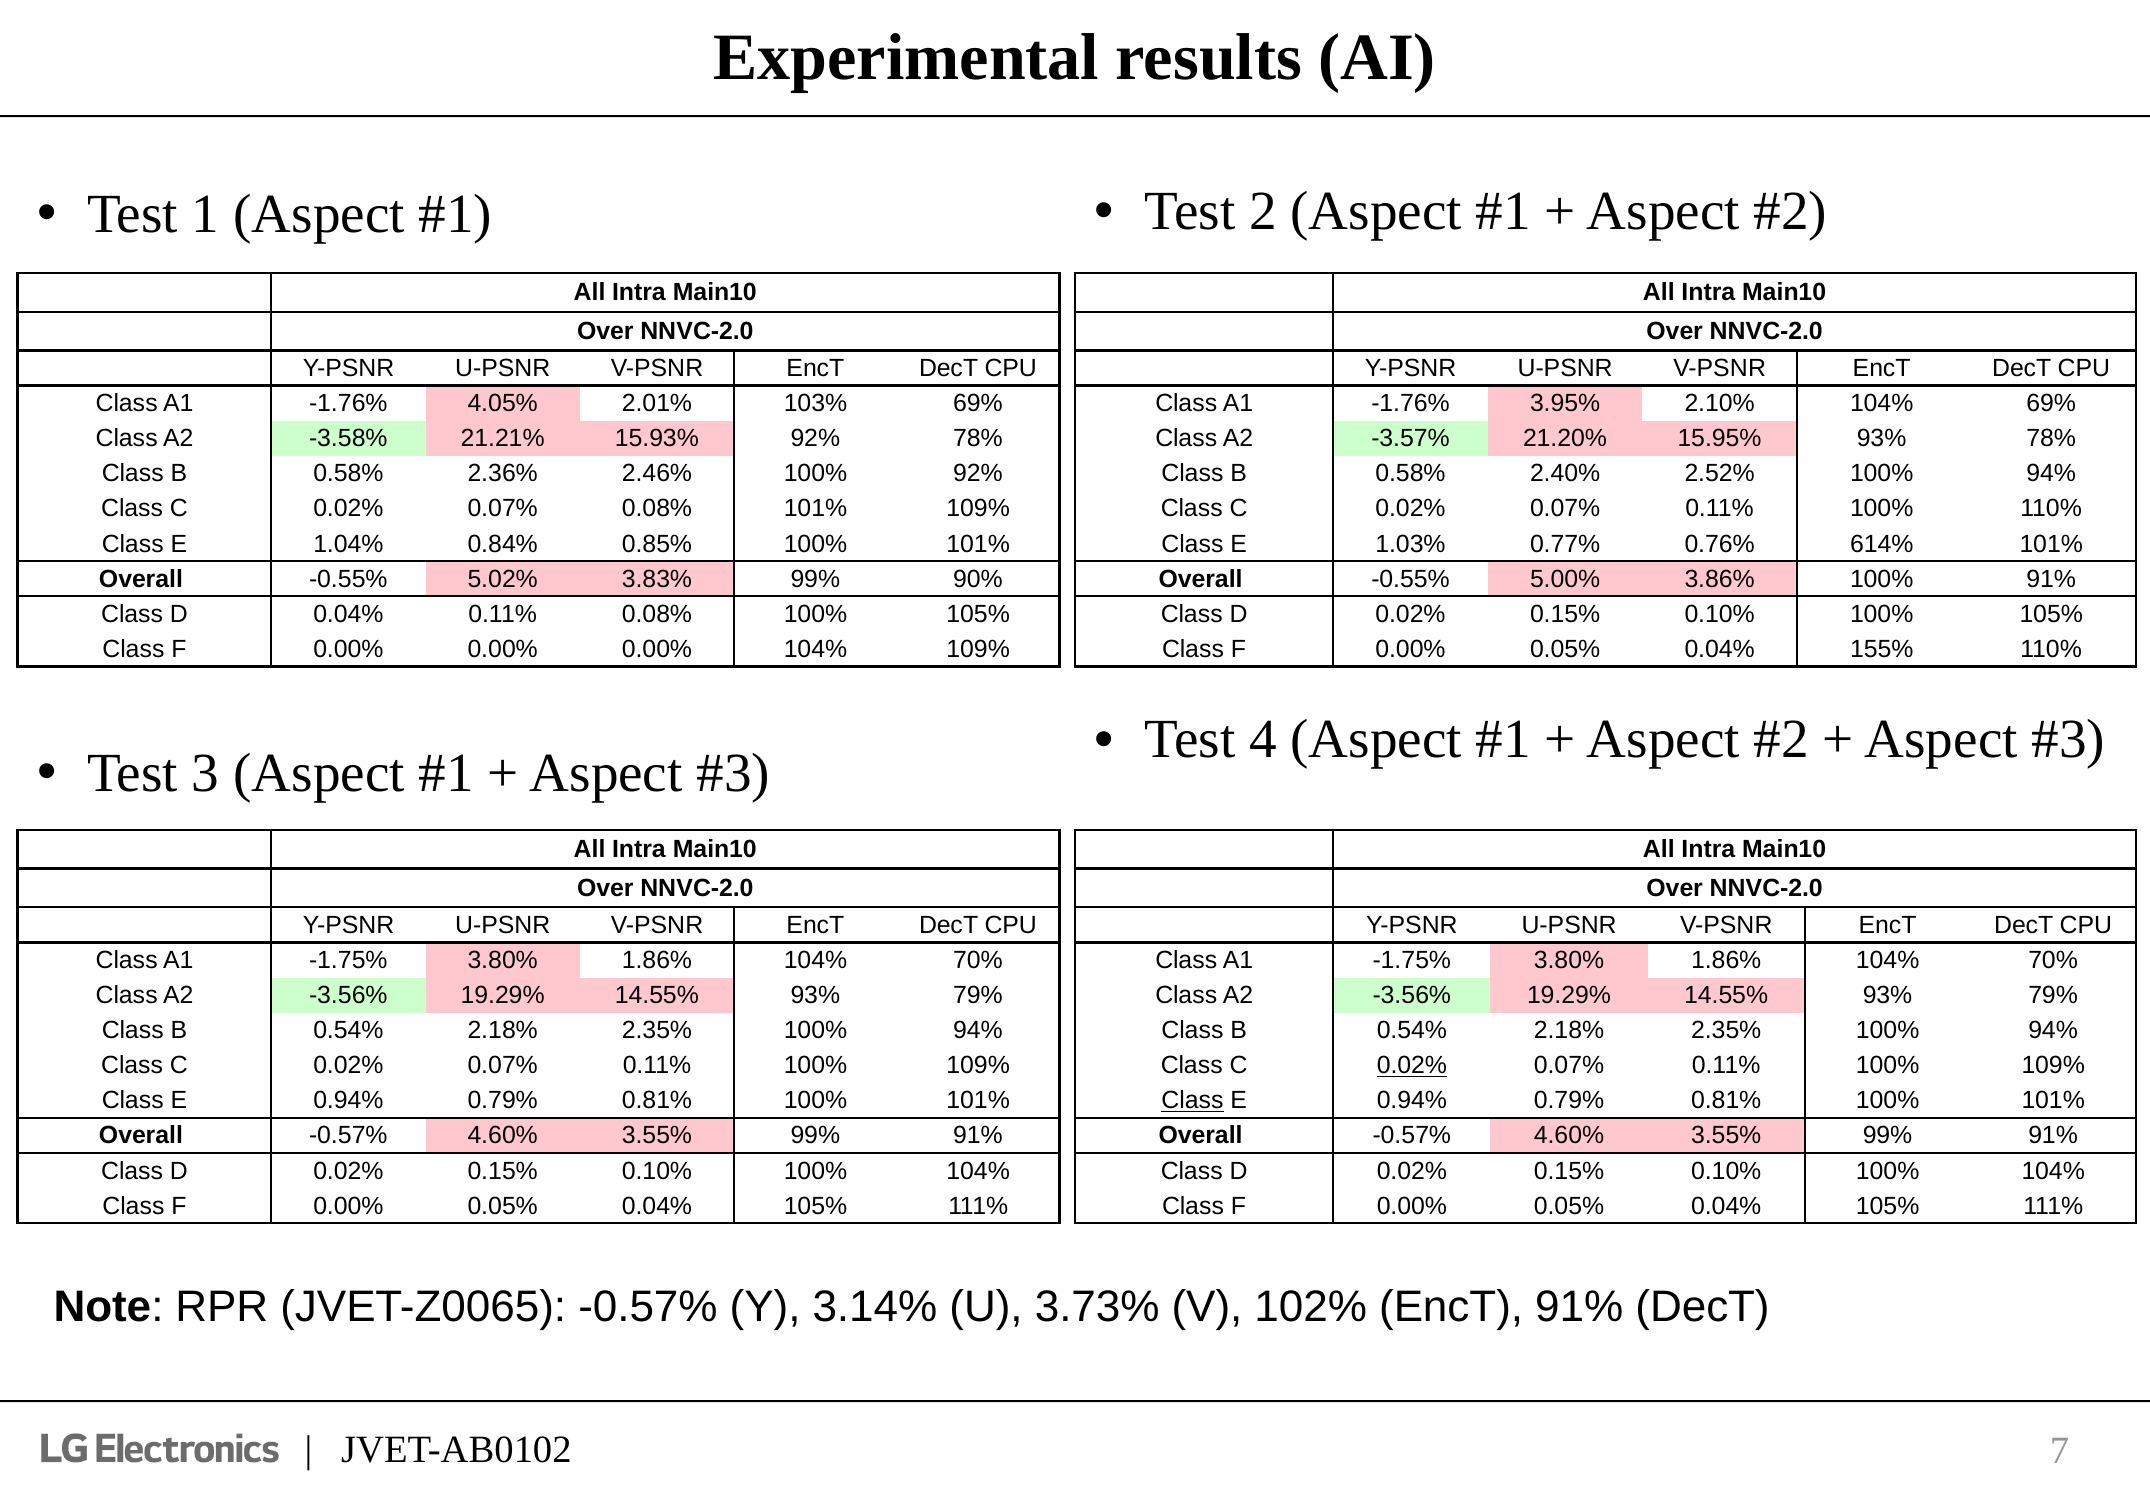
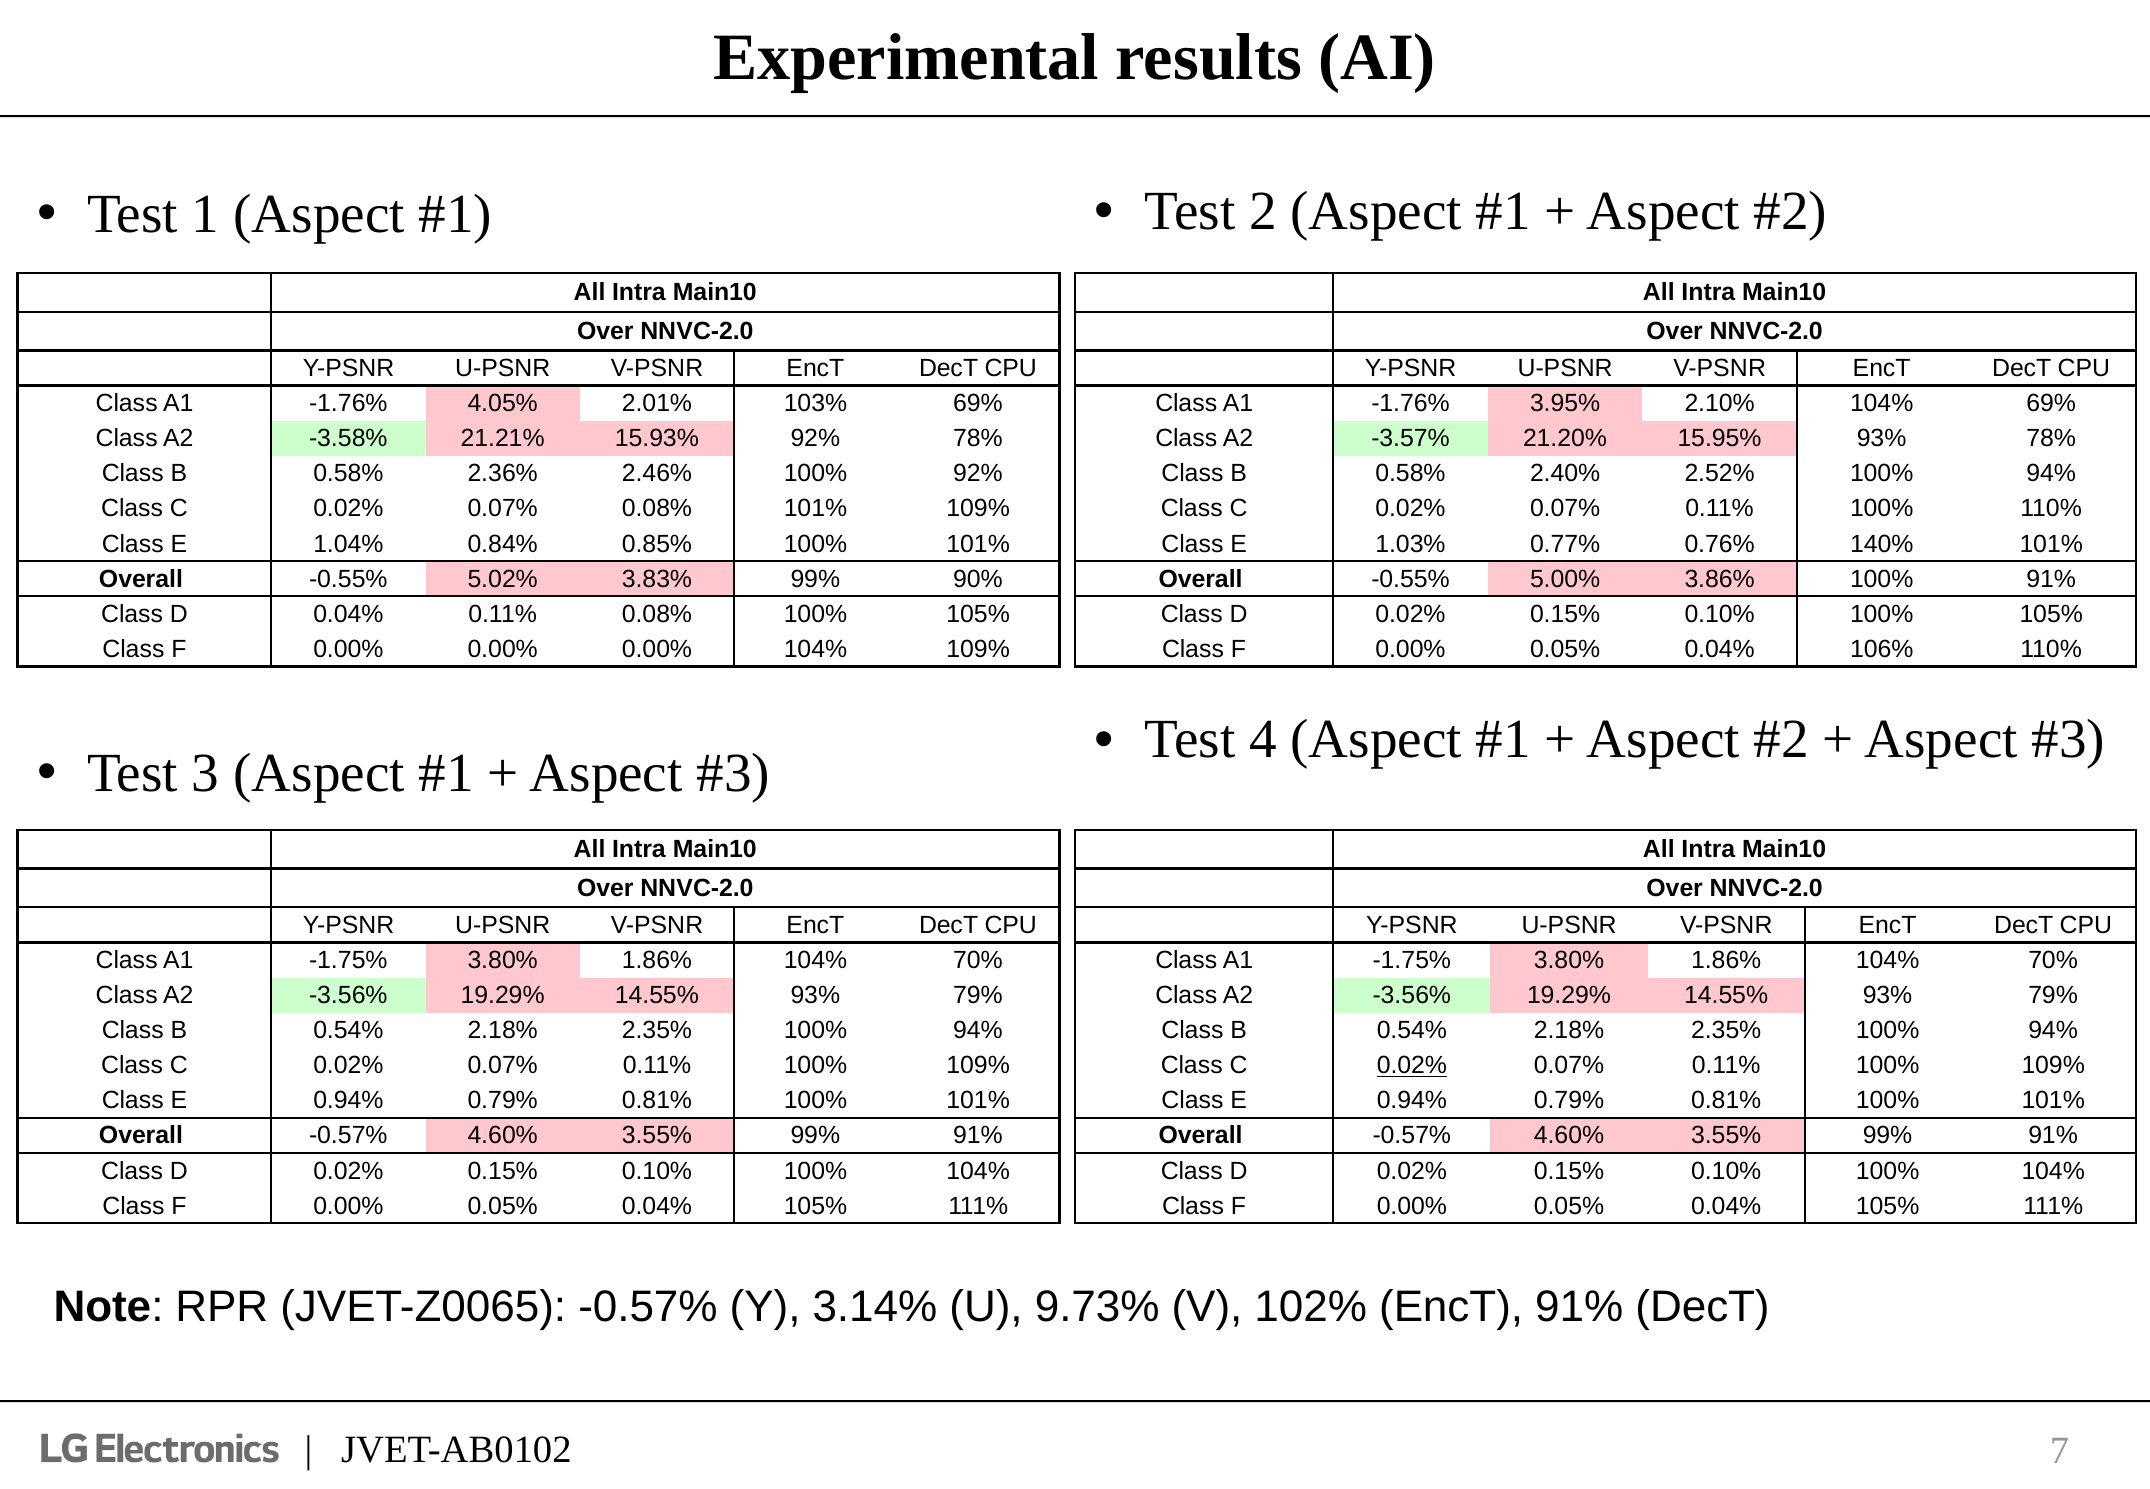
614%: 614% -> 140% (1882, 544)
155%: 155% -> 106% (1882, 649)
Class underline: present -> none (1192, 1100)
3.73%: 3.73% -> 9.73% (1097, 1307)
